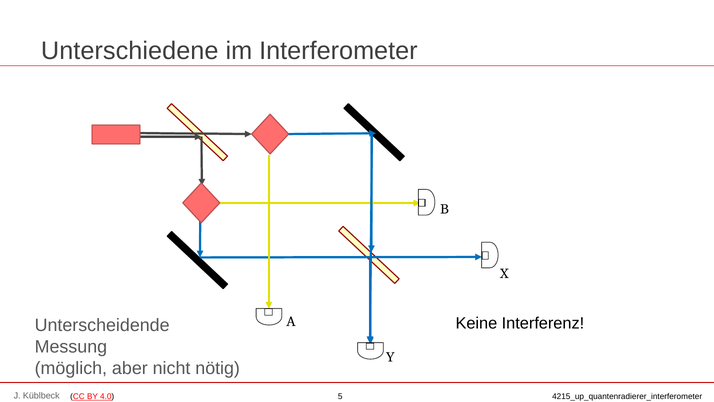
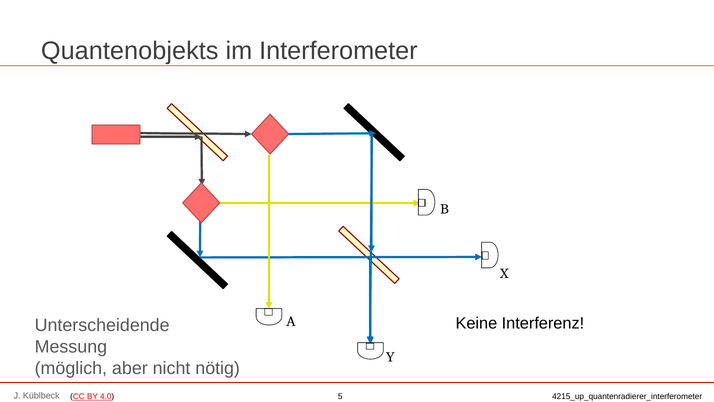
Unterschiedene: Unterschiedene -> Quantenobjekts (130, 51)
